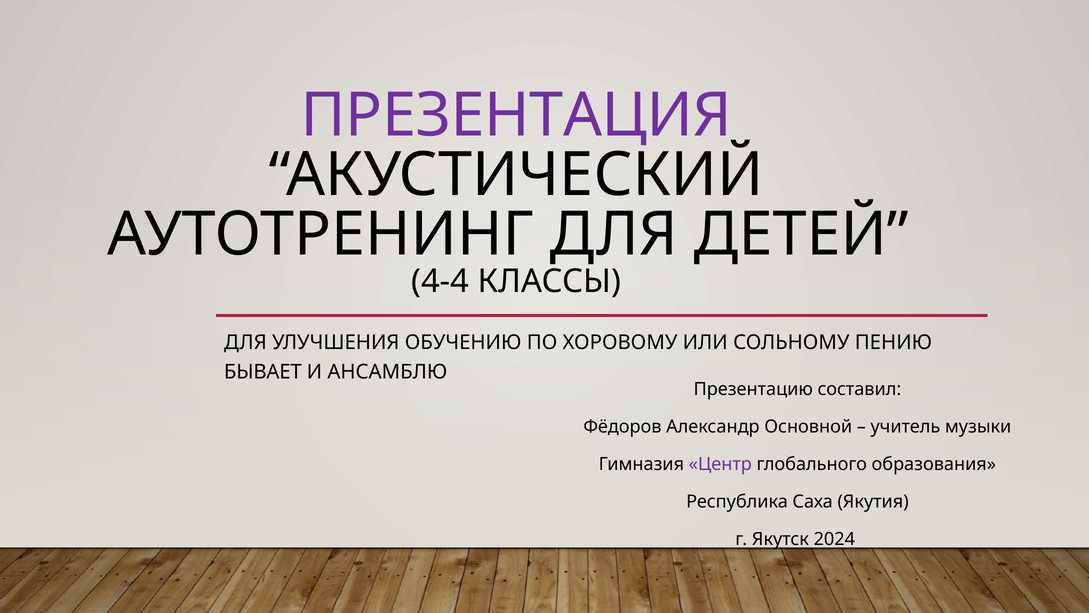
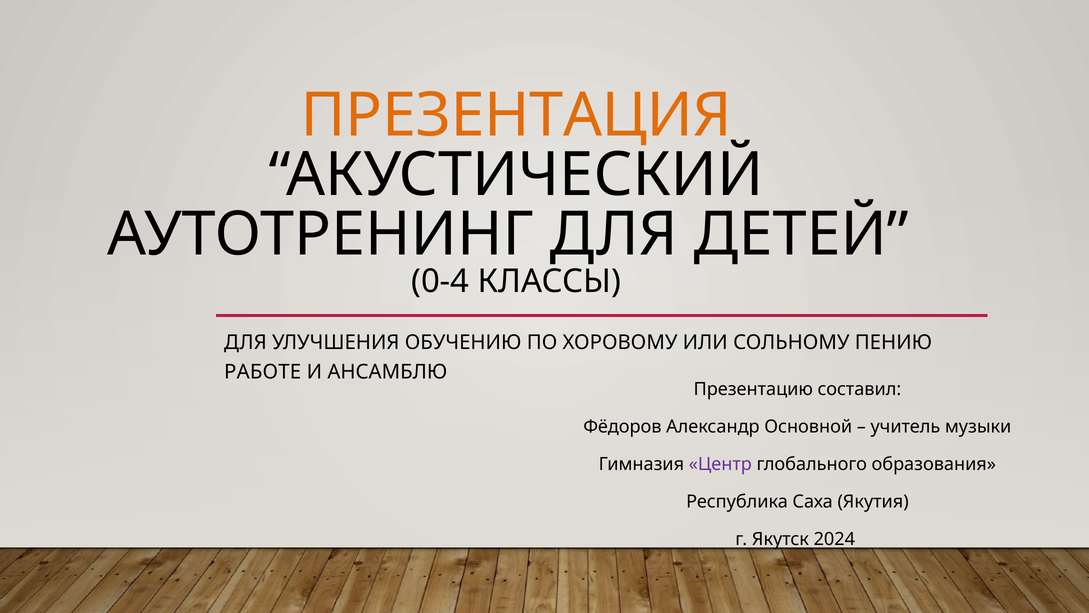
ПРЕЗЕНТАЦИЯ colour: purple -> orange (516, 115)
4-4: 4-4 -> 0-4 (440, 281)
БЫВАЕТ: БЫВАЕТ -> РАБОТЕ (263, 372)
